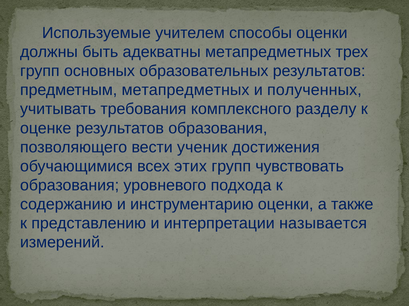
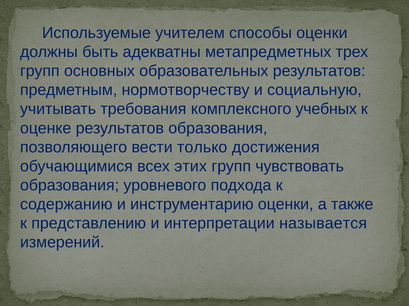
предметным метапредметных: метапредметных -> нормотворчеству (186, 90)
полученных: полученных -> социальную (314, 90)
разделу: разделу -> учебных (326, 109)
ученик: ученик -> только (202, 148)
